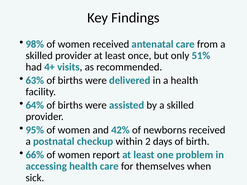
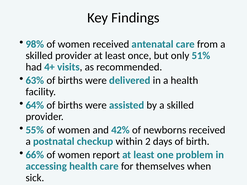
95%: 95% -> 55% (35, 130)
